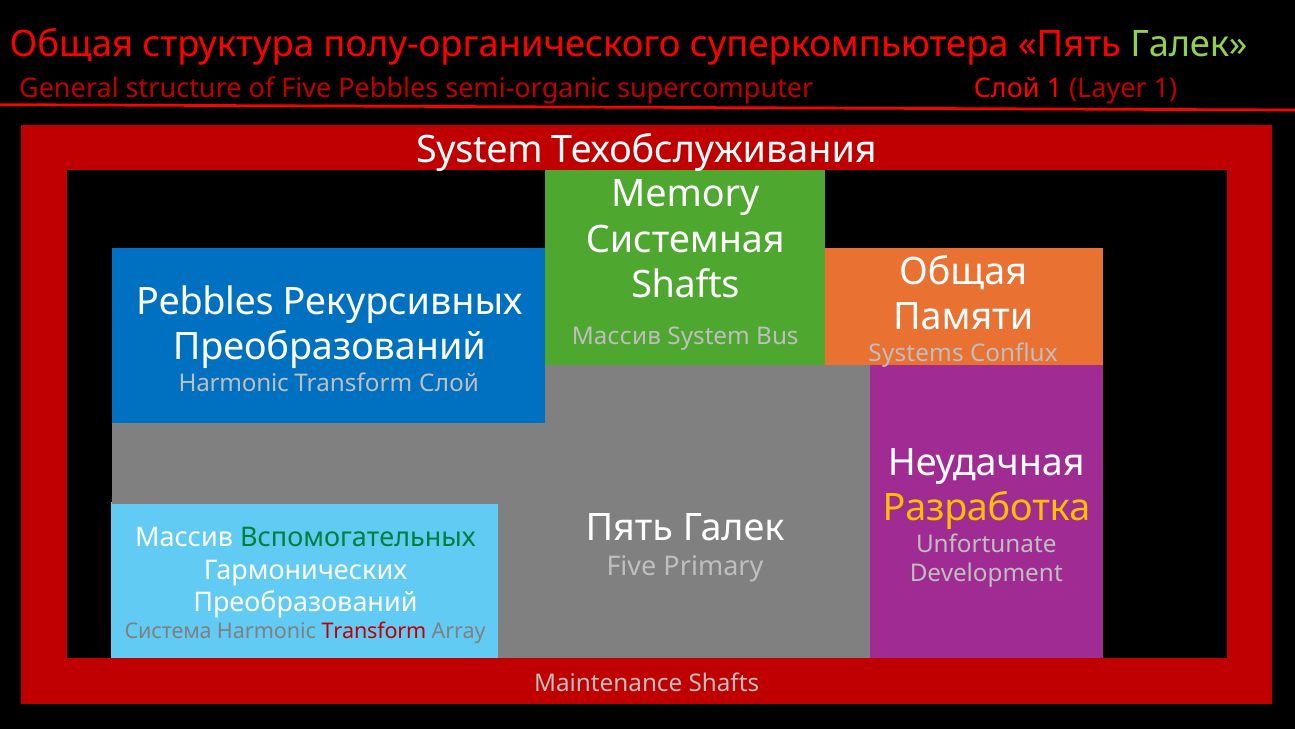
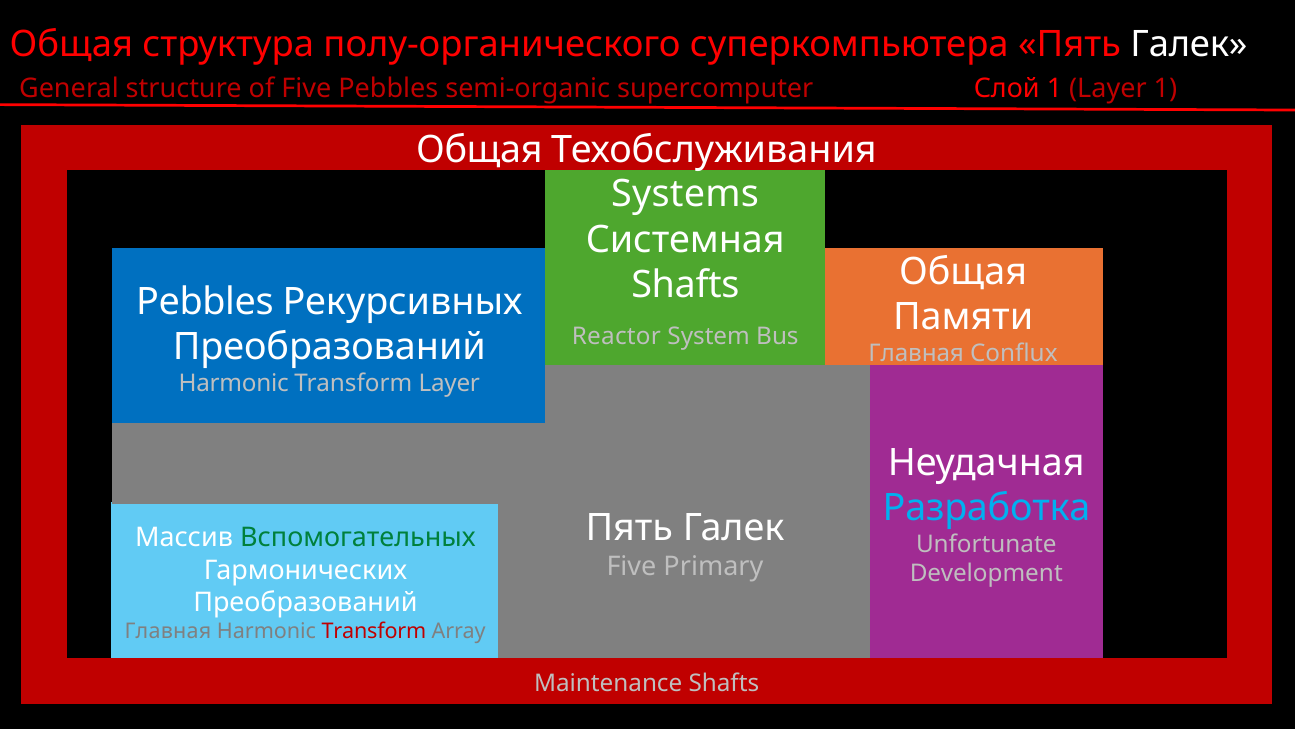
Галек colour: light green -> white (1189, 45)
System: System -> Общая (479, 150)
Memory: Memory -> Systems (685, 194)
Массив: Массив -> Reactor (616, 336)
Systems: Systems -> Главная (916, 353)
Transform Слой: Слой -> Layer (449, 383)
Разработка colour: yellow -> light blue (987, 508)
Система: Система -> Главная (168, 631)
